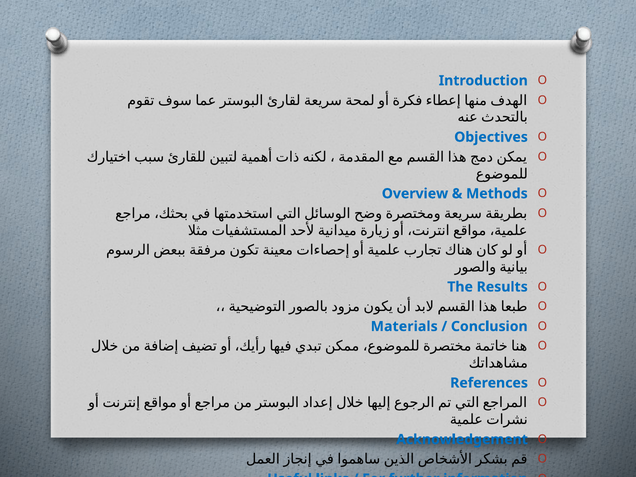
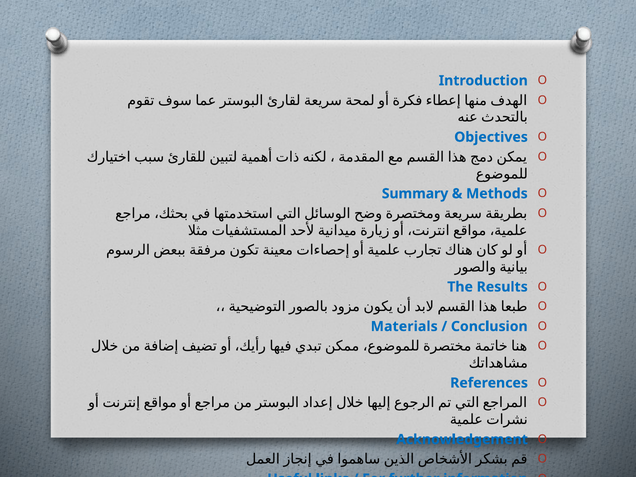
Overview: Overview -> Summary (415, 194)
